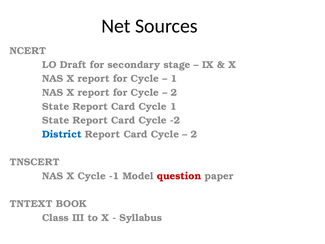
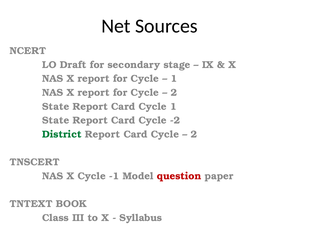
District colour: blue -> green (62, 134)
